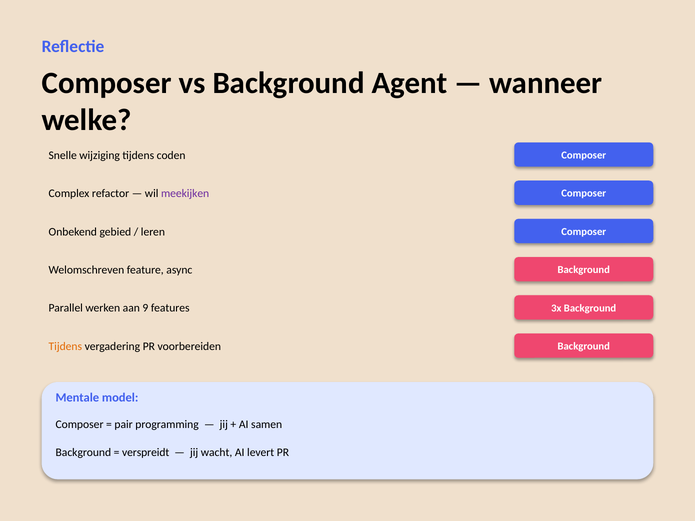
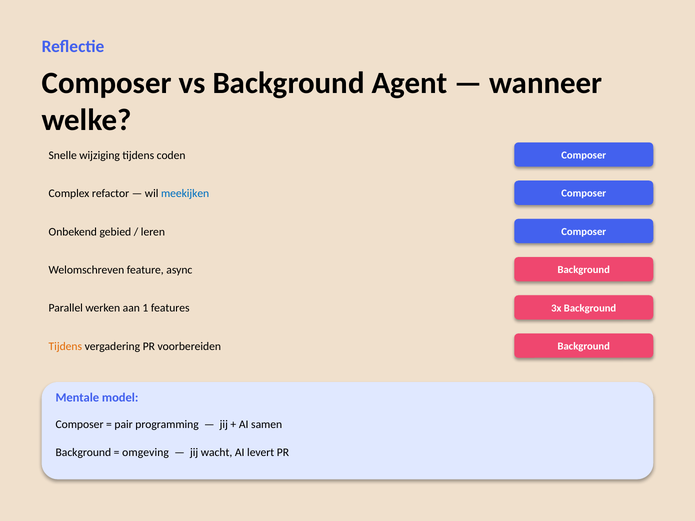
meekijken colour: purple -> blue (185, 194)
9: 9 -> 1 (145, 308)
verspreidt: verspreidt -> omgeving (146, 453)
